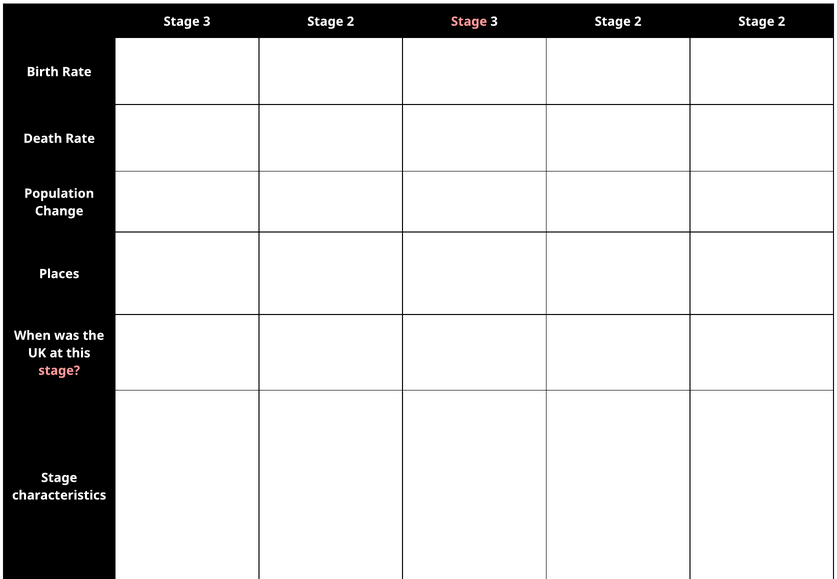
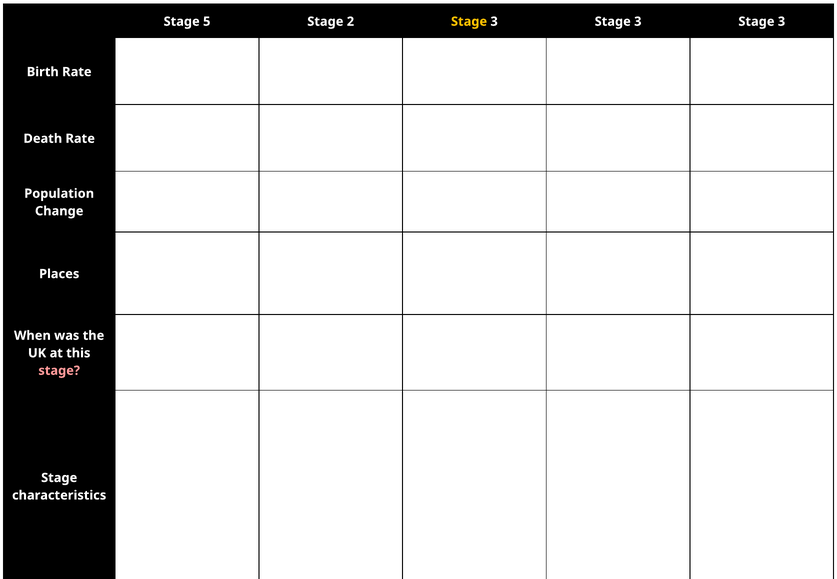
3: 3 -> 5 (207, 22)
Stage colour: pink -> yellow (469, 22)
2: 2 -> 3 (638, 22)
2: 2 -> 3 (782, 22)
